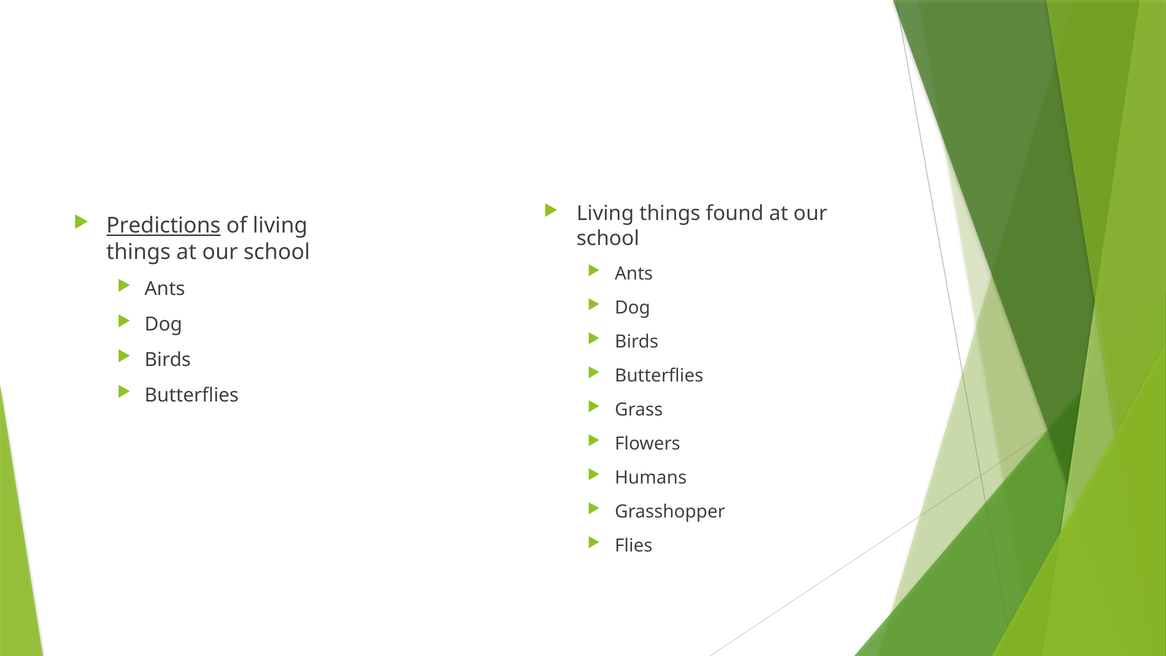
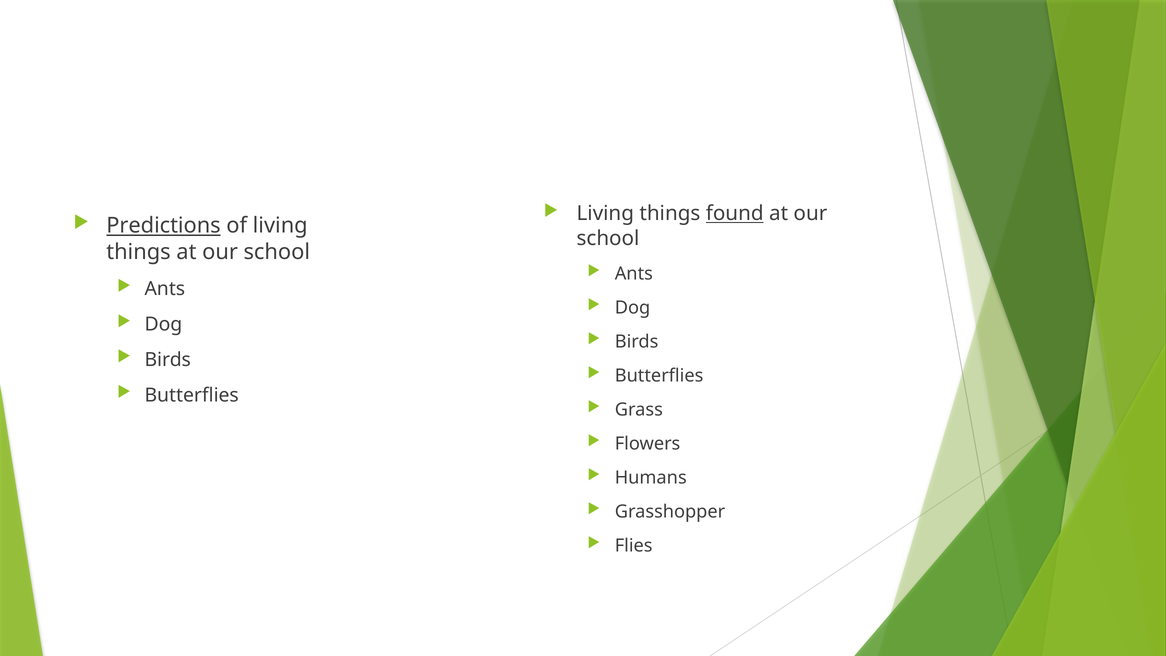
found underline: none -> present (735, 214)
